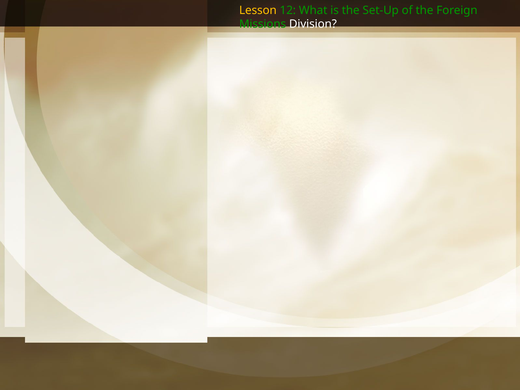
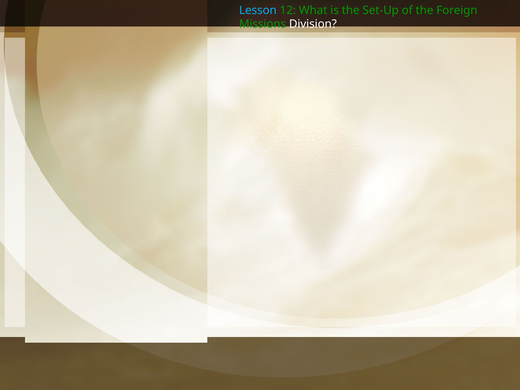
Lesson colour: yellow -> light blue (258, 10)
